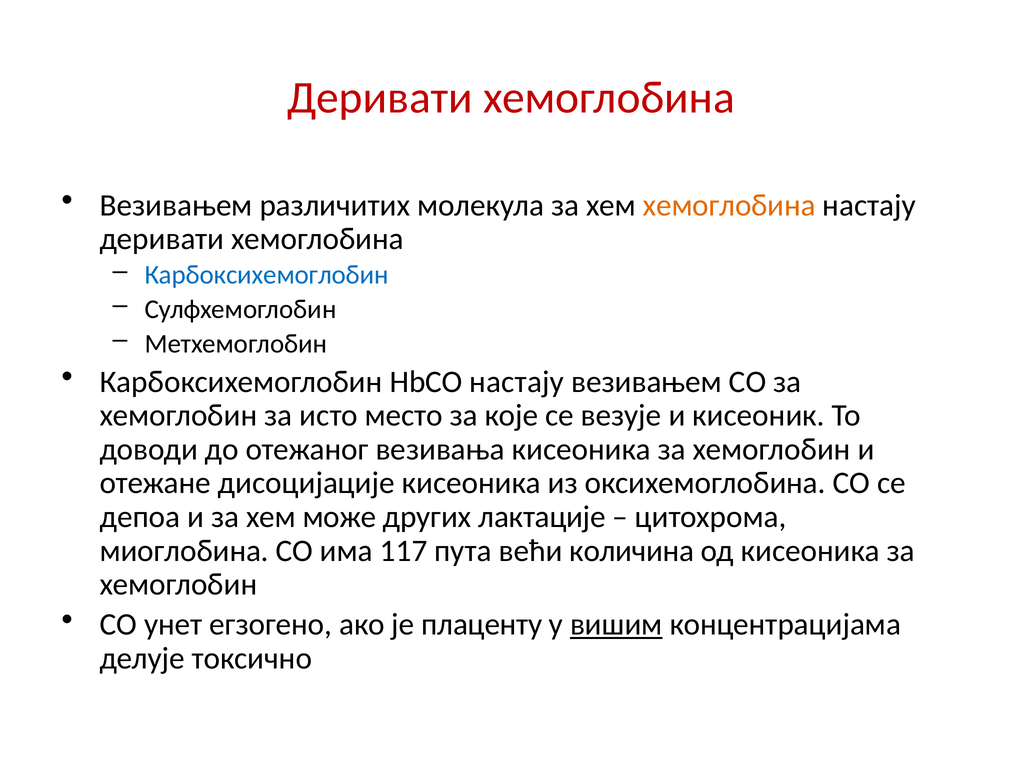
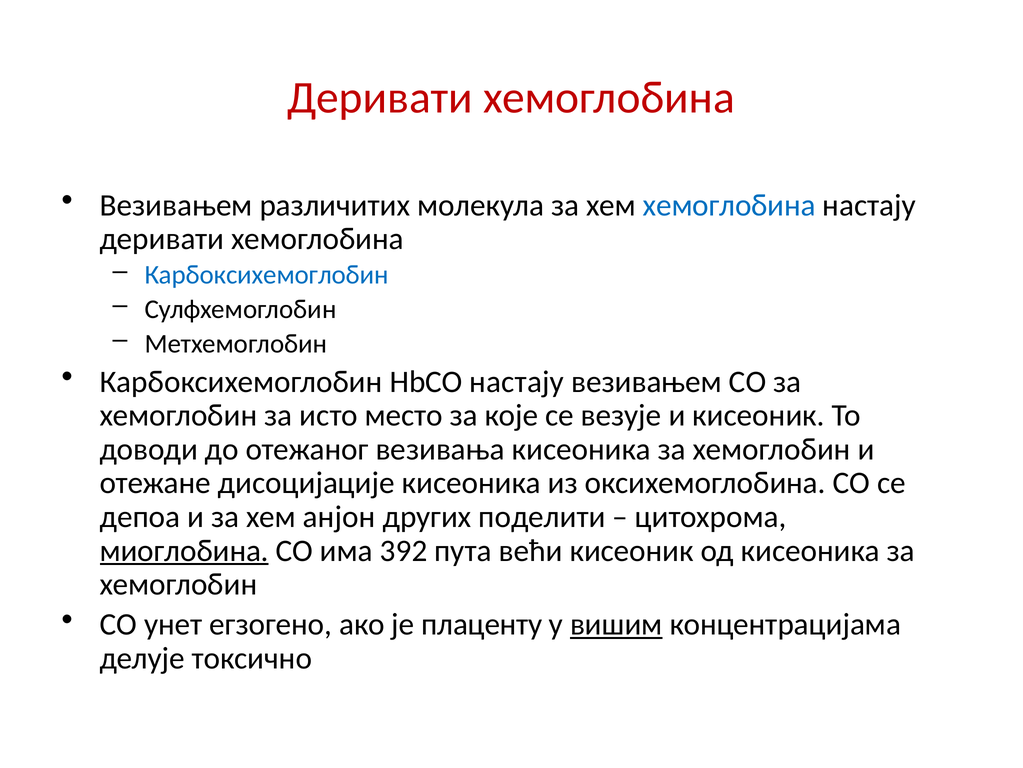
хемоглобина colour: orange -> blue (729, 205)
може: може -> анјон (339, 516)
лактације: лактације -> поделити (542, 516)
миоглобина underline: none -> present (184, 550)
117: 117 -> 392 (404, 550)
већи количина: количина -> кисеоник (632, 550)
